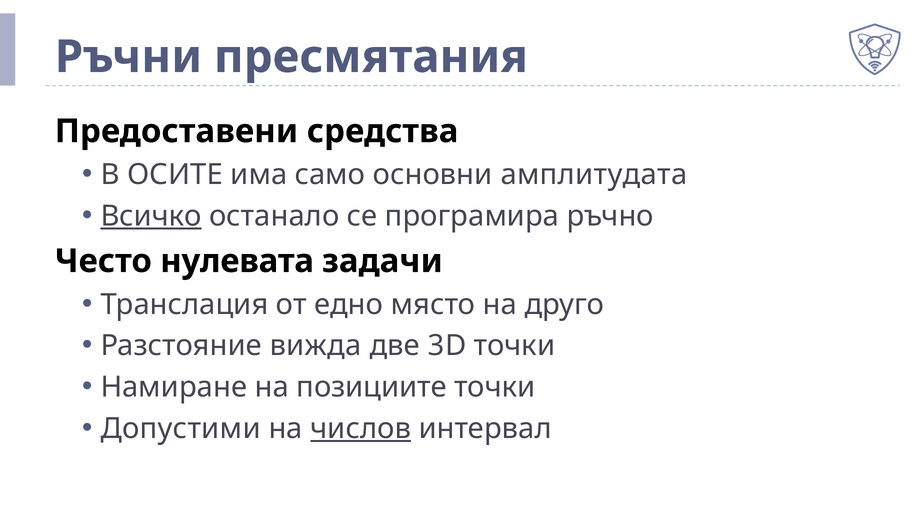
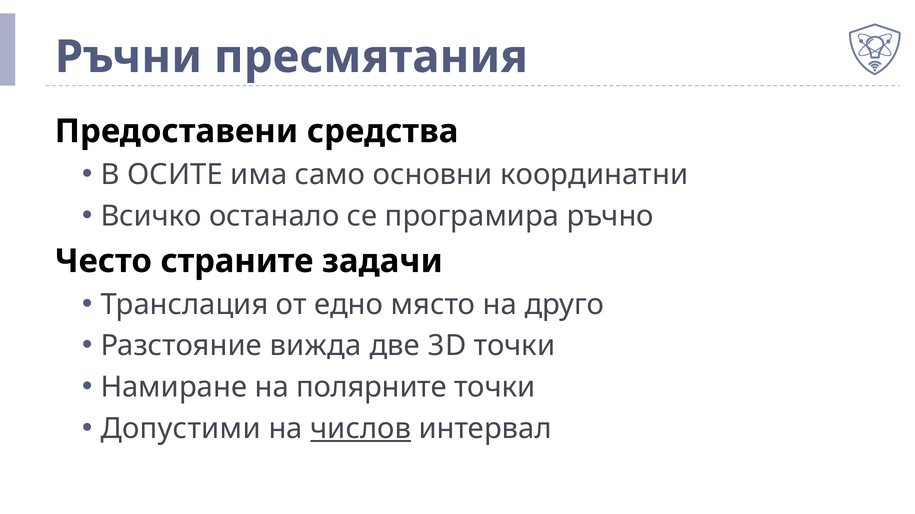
амплитудата: амплитудата -> координатни (594, 175)
Всичко underline: present -> none (151, 216)
нулевата: нулевата -> страните (237, 262)
позициите: позициите -> полярните (372, 388)
